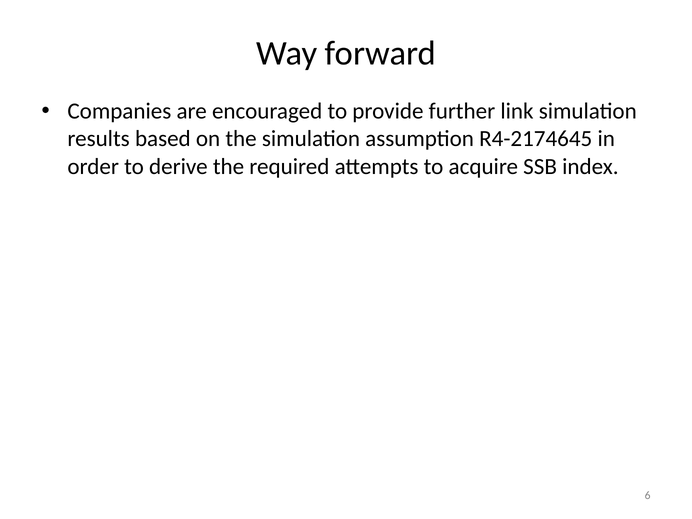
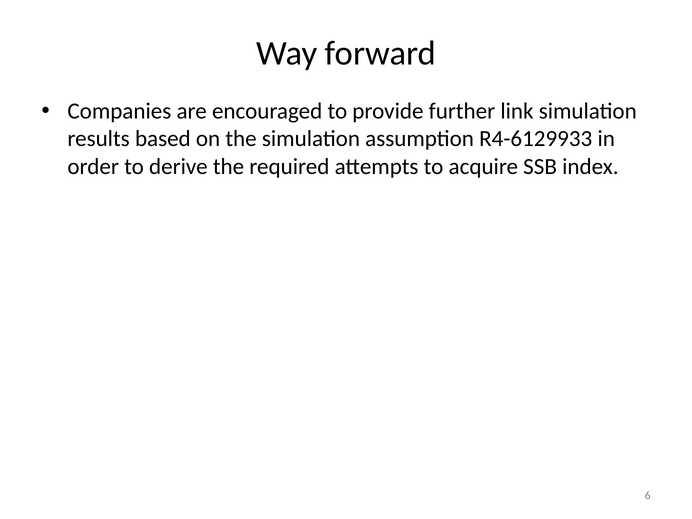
R4-2174645: R4-2174645 -> R4-6129933 (536, 139)
